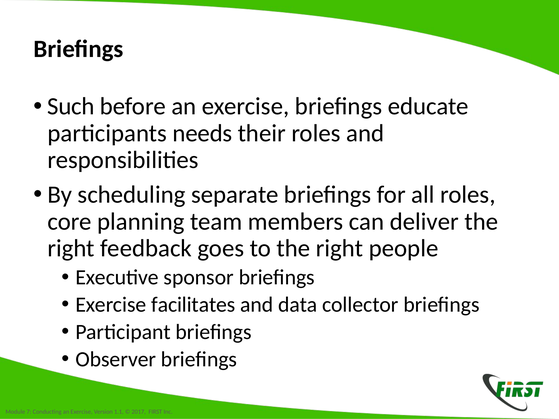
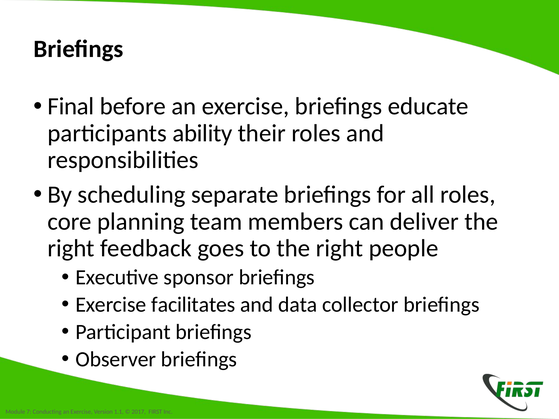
Such: Such -> Final (71, 106)
needs: needs -> ability (202, 133)
